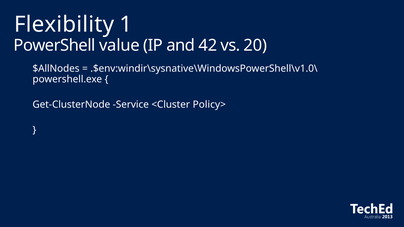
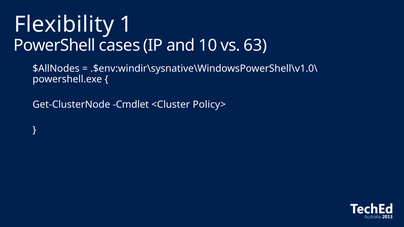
value: value -> cases (120, 45)
42: 42 -> 10 (208, 45)
20: 20 -> 63 (255, 45)
Service: Service -> Cmdlet (131, 105)
